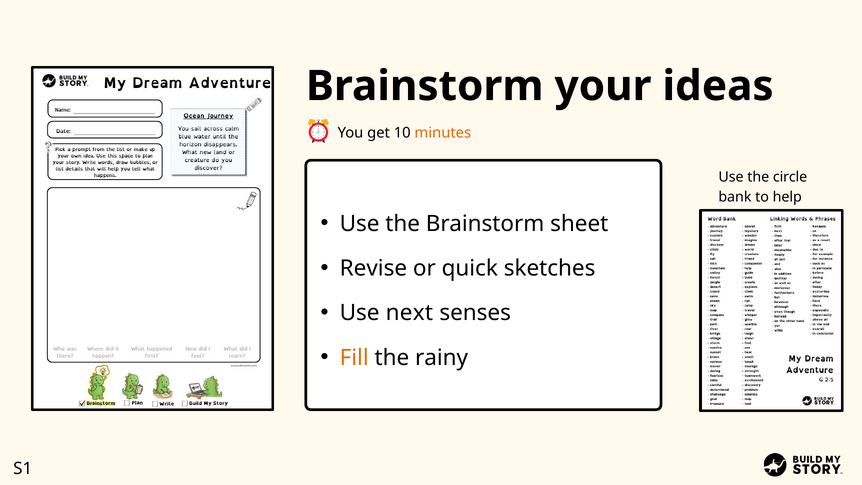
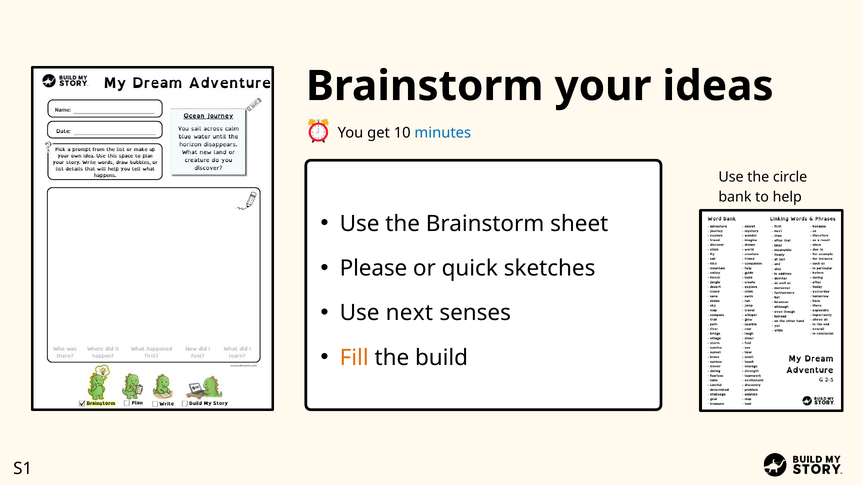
minutes colour: orange -> blue (443, 133)
Revise: Revise -> Please (373, 268)
rainy: rainy -> build (442, 358)
